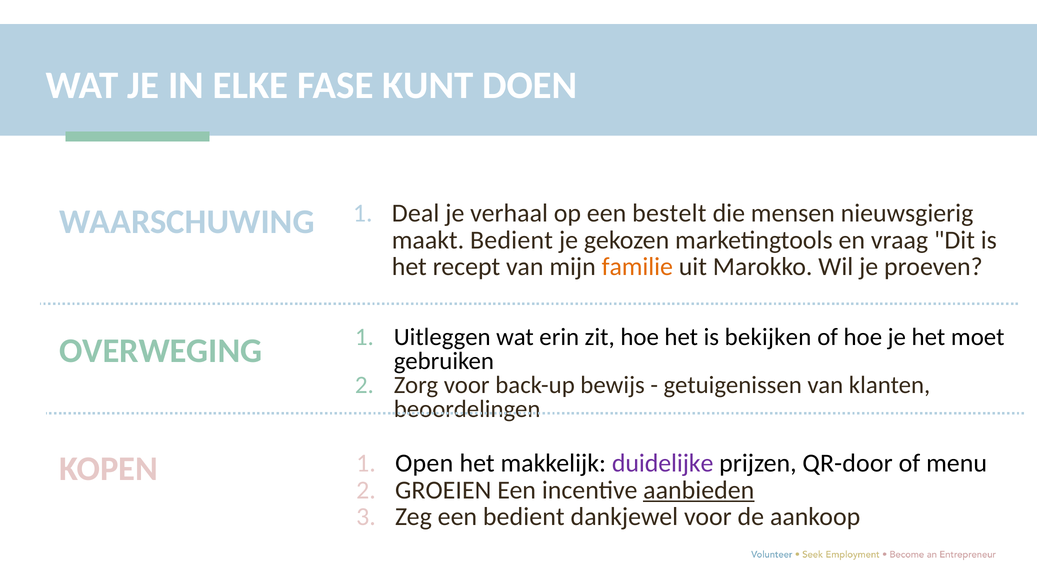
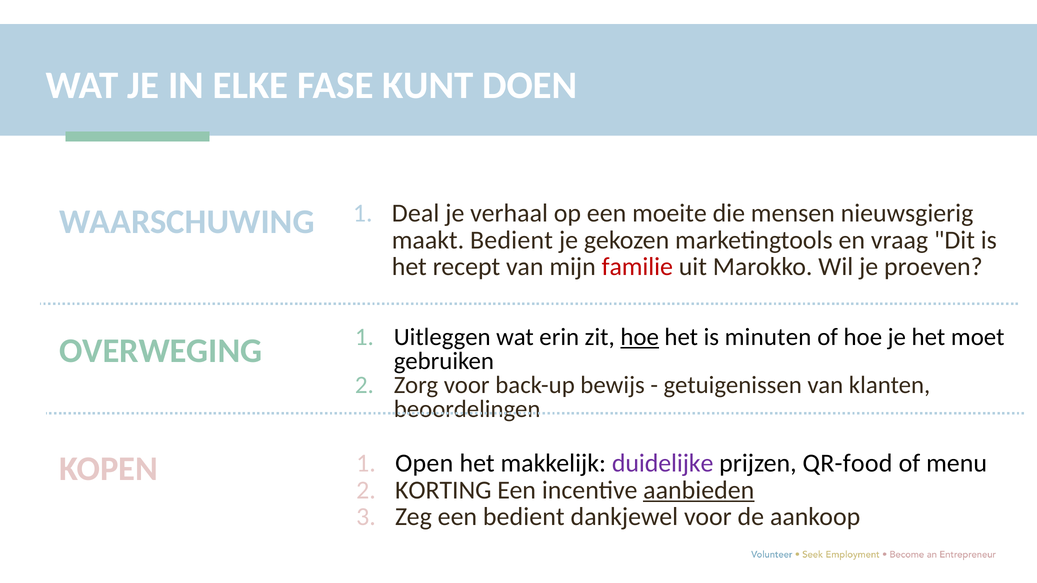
bestelt: bestelt -> moeite (669, 213)
familie colour: orange -> red (637, 267)
hoe underline: none -> present (640, 337)
bekijken: bekijken -> minuten (768, 337)
QR-door: QR-door -> QR-food (848, 464)
GROEIEN: GROEIEN -> KORTING (443, 490)
